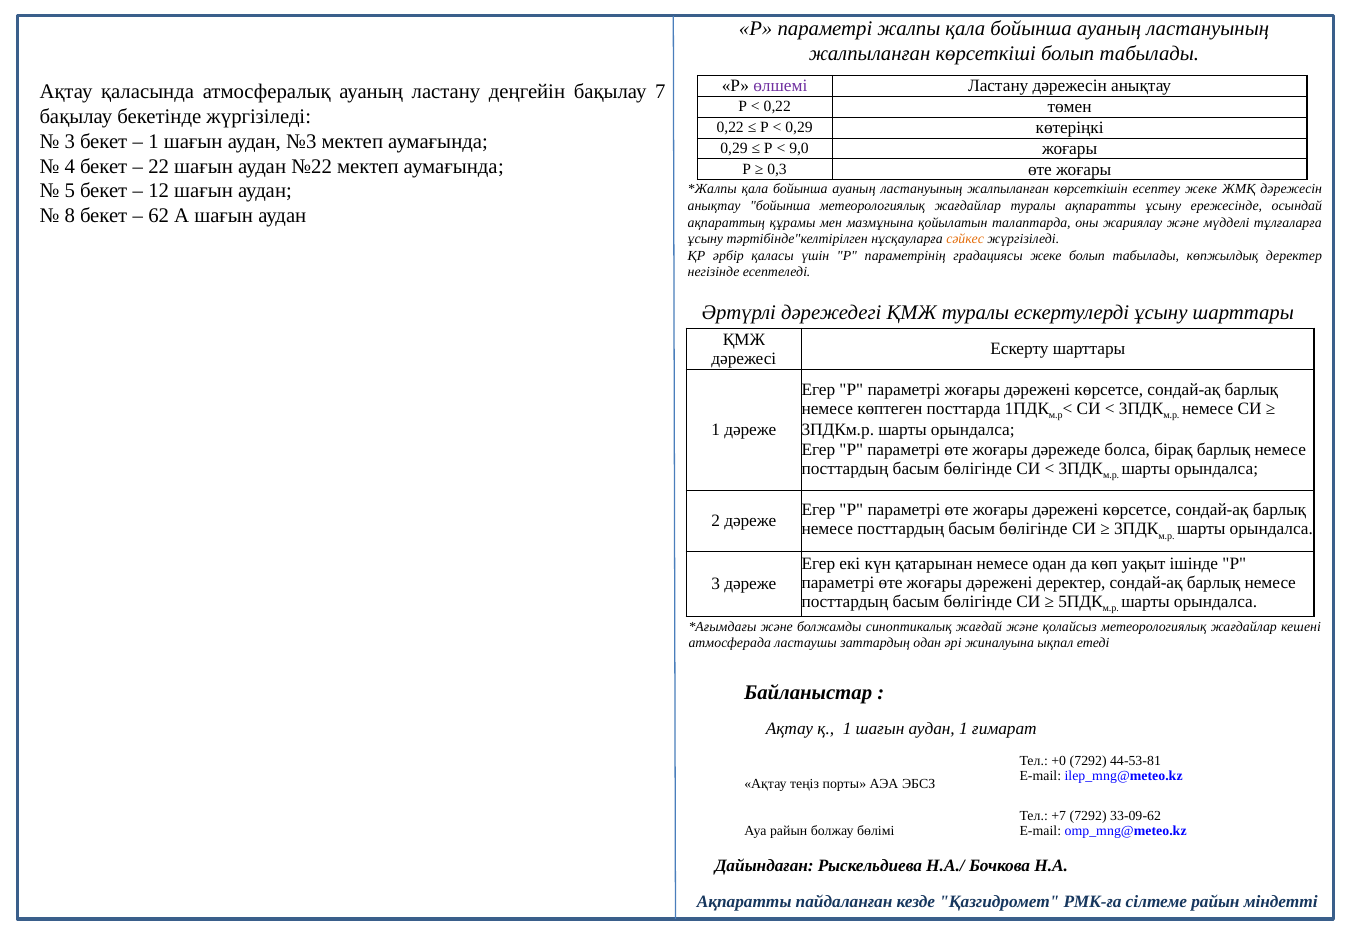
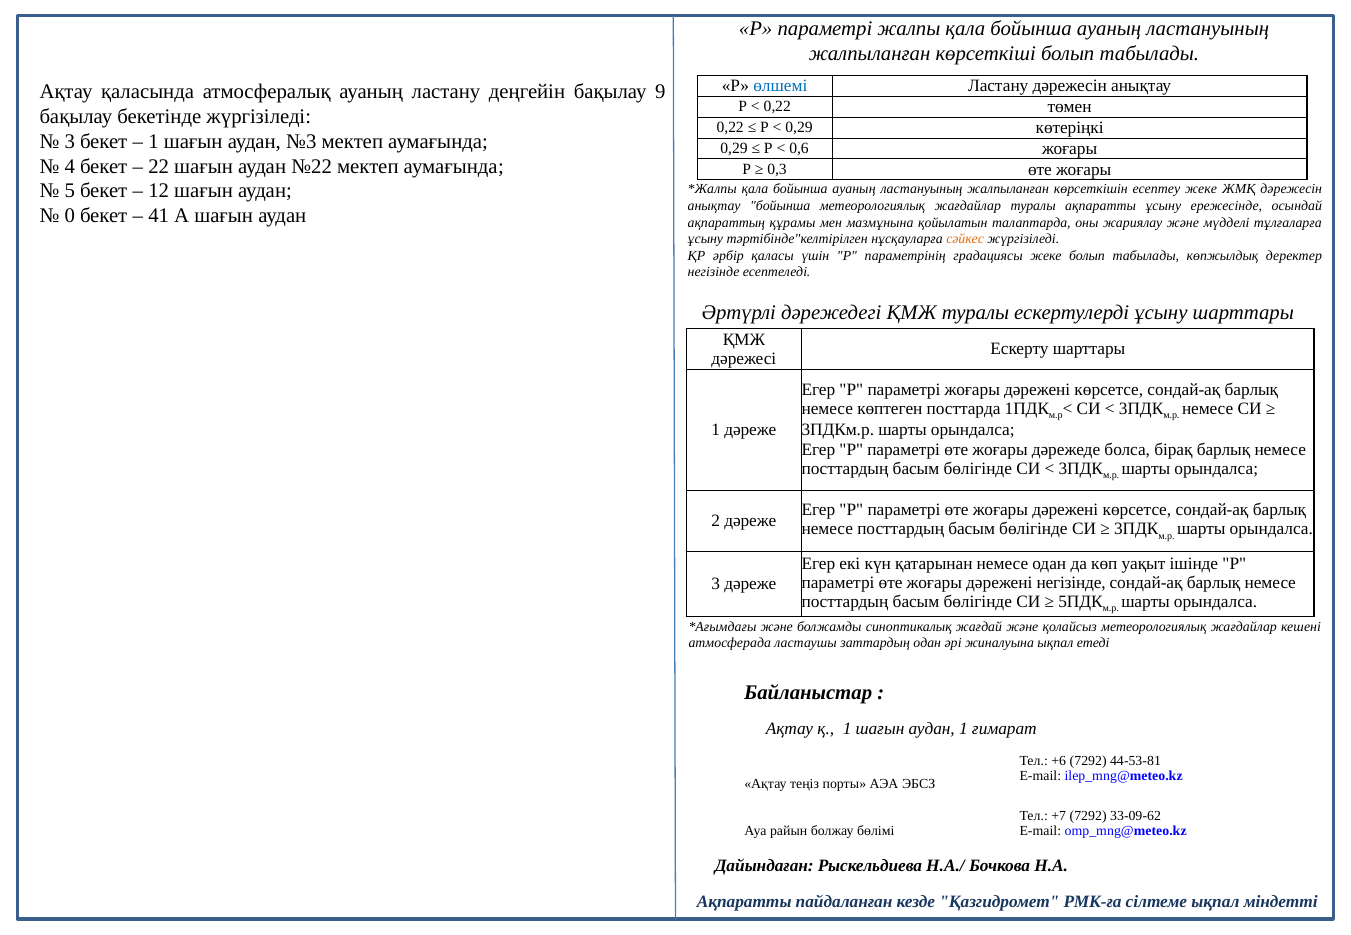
өлшемі colour: purple -> blue (780, 86)
7: 7 -> 9 (660, 91)
9,0: 9,0 -> 0,6 (799, 149)
8: 8 -> 0 (70, 216)
62: 62 -> 41 (159, 216)
дәрежені деректер: деректер -> негізінде (1071, 583)
+0: +0 -> +6 (1059, 761)
сілтеме райын: райын -> ықпал (1215, 902)
